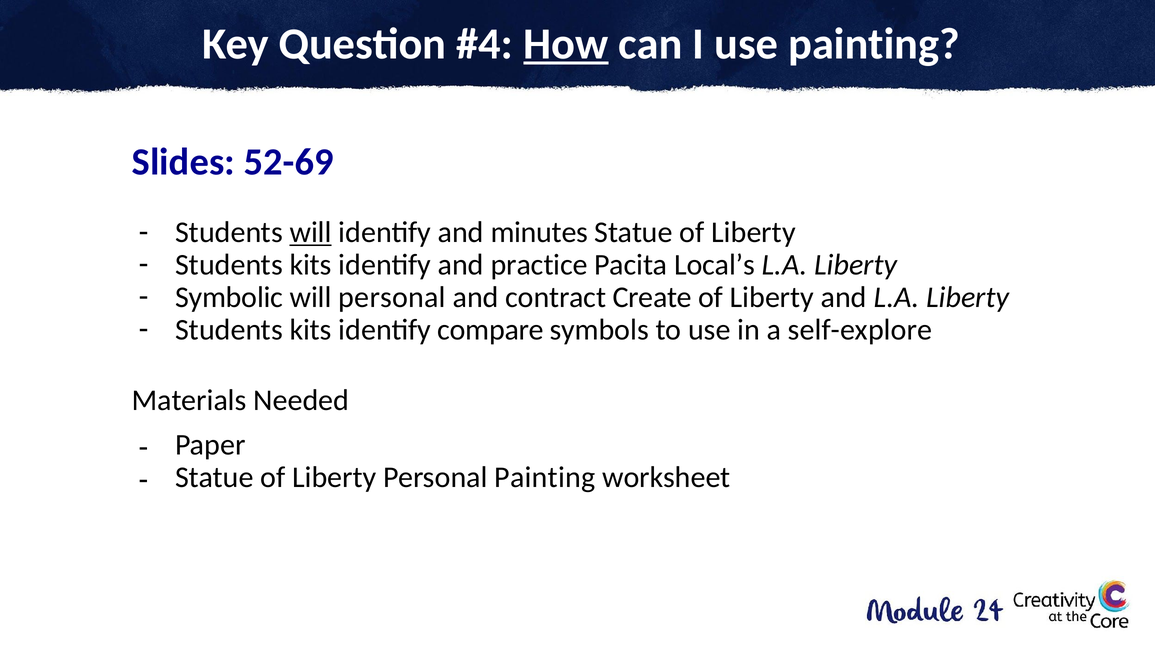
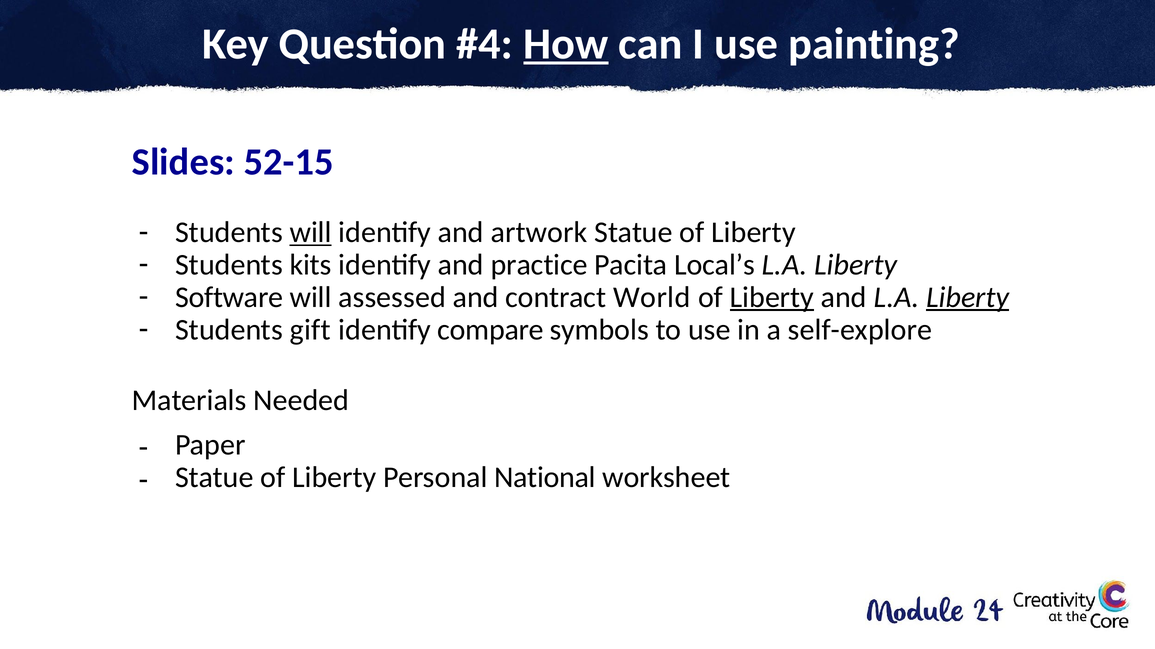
52-69: 52-69 -> 52-15 (289, 162)
minutes: minutes -> artwork (539, 233)
Symbolic: Symbolic -> Software (229, 298)
will personal: personal -> assessed (392, 298)
Create: Create -> World (652, 298)
Liberty underline: none -> present (772, 298)
Liberty underline: none -> present (968, 298)
kits: kits -> gift (310, 330)
Personal Painting: Painting -> National (545, 478)
